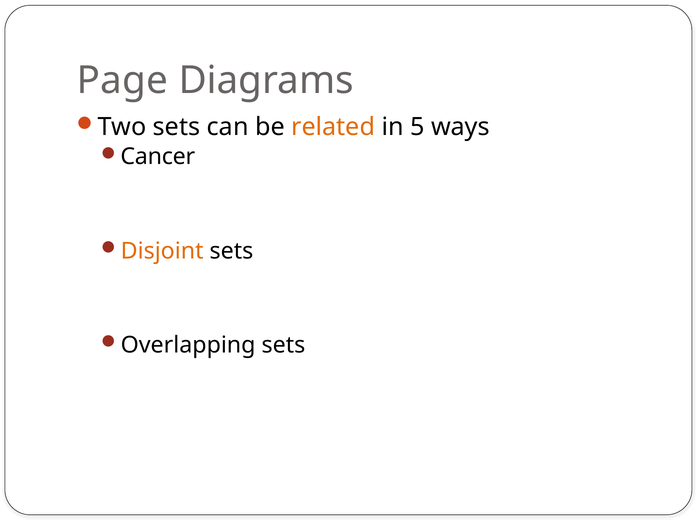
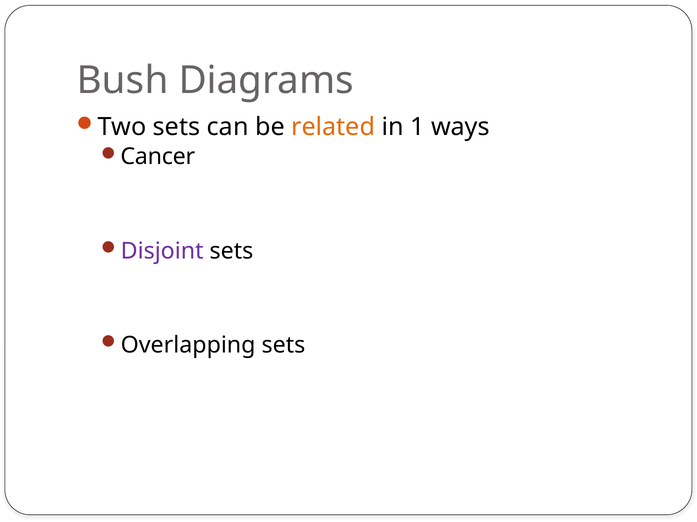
Page: Page -> Bush (123, 81)
5: 5 -> 1 (417, 127)
Disjoint colour: orange -> purple (162, 251)
